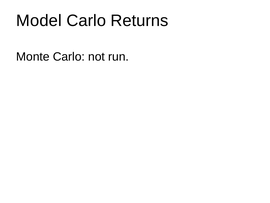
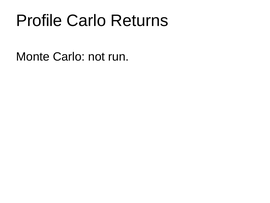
Model: Model -> Profile (39, 20)
